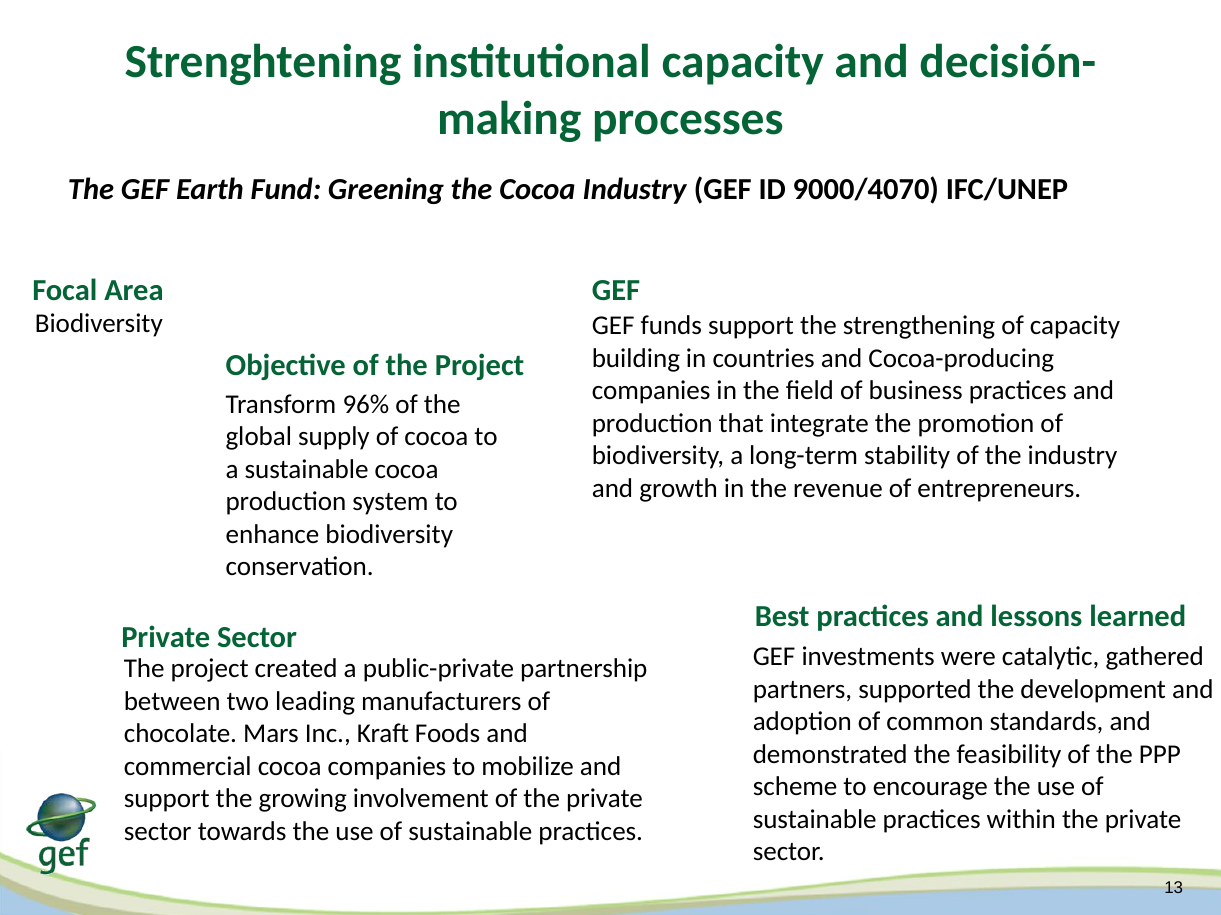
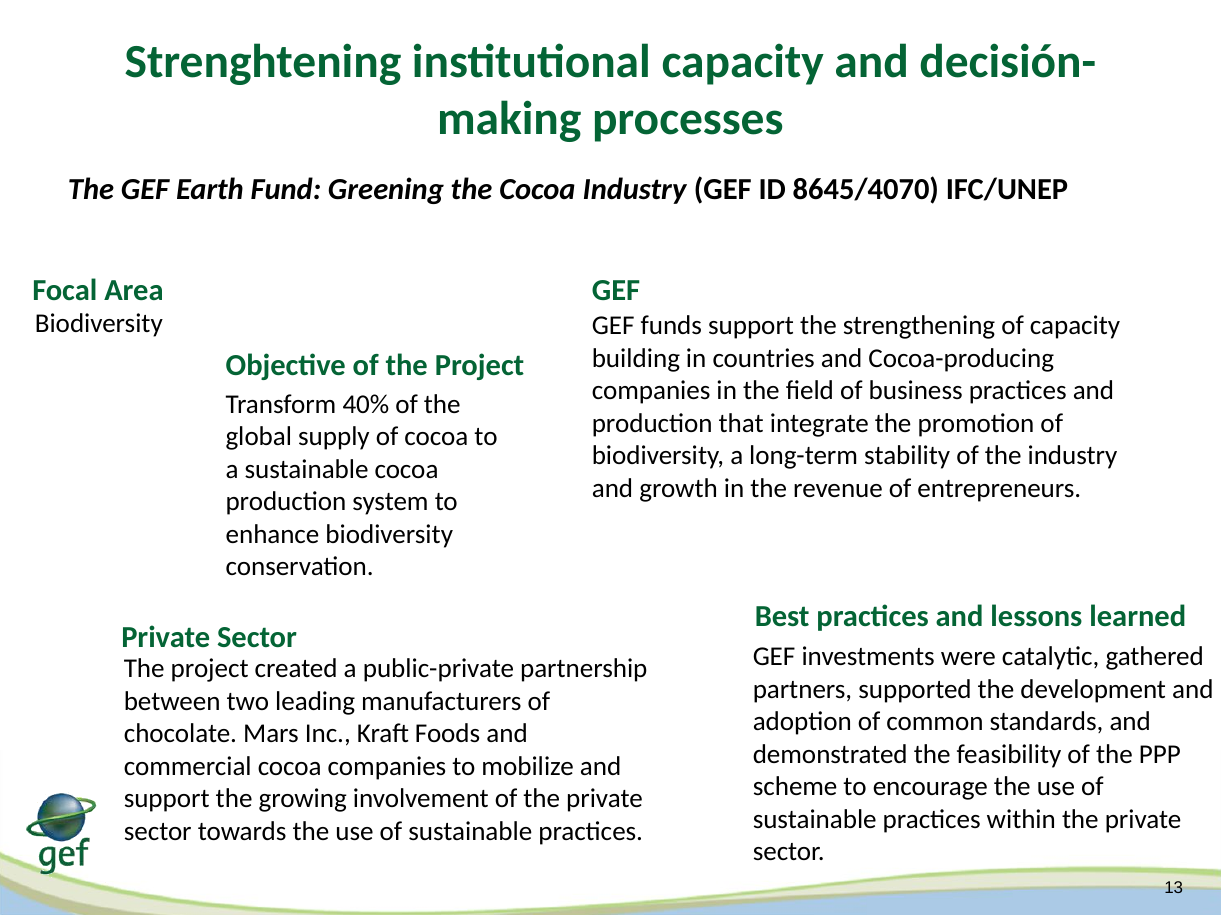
9000/4070: 9000/4070 -> 8645/4070 (866, 189)
96%: 96% -> 40% (366, 405)
